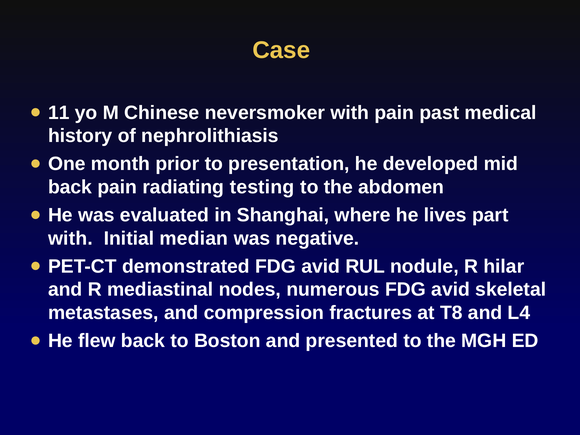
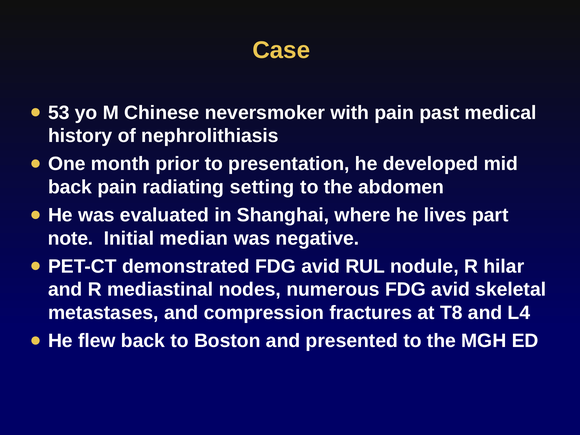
11: 11 -> 53 (59, 113)
testing: testing -> setting (262, 187)
with: with -> note (71, 238)
